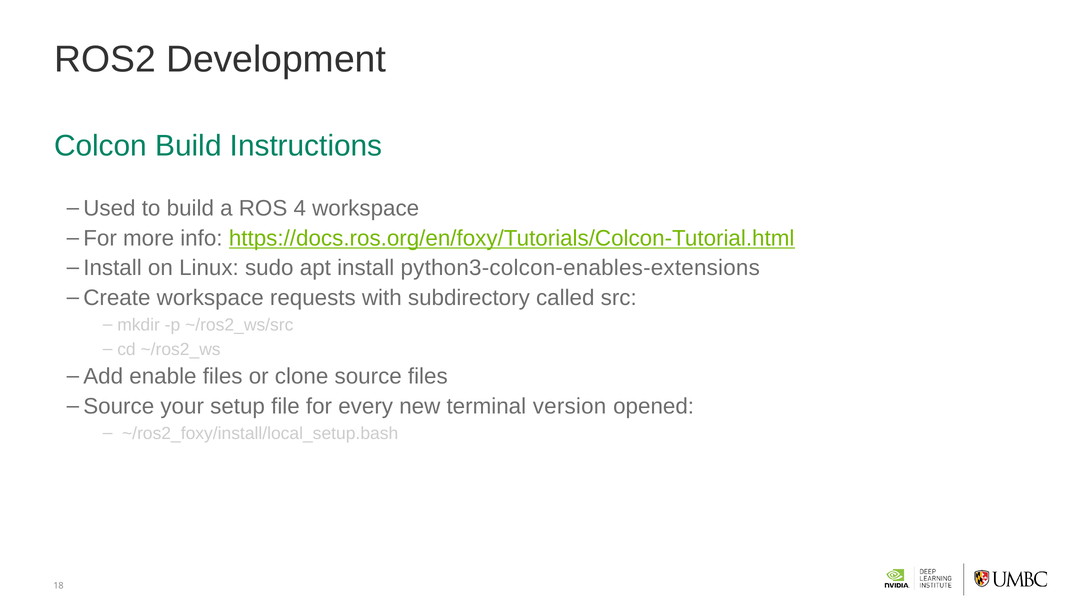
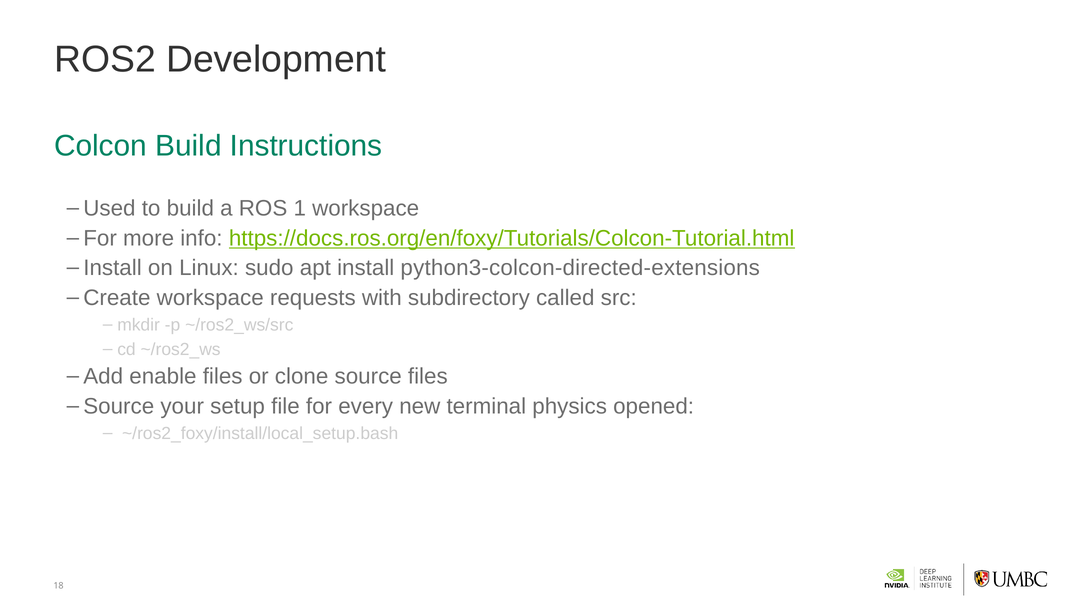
4: 4 -> 1 (300, 208)
python3-colcon-enables-extensions: python3-colcon-enables-extensions -> python3-colcon-directed-extensions (580, 268)
version: version -> physics (570, 406)
